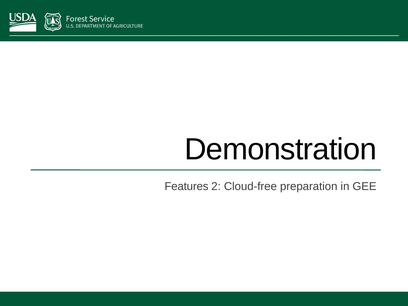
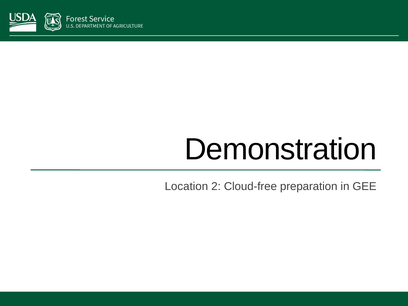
Features: Features -> Location (186, 186)
